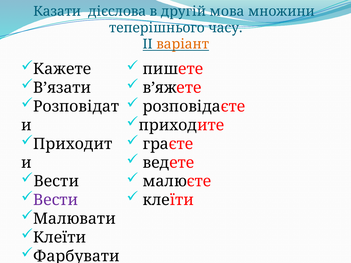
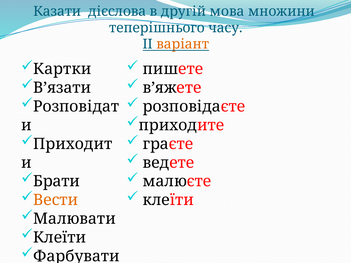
Кажете: Кажете -> Картки (62, 69)
Вести: Вести -> Брати (57, 182)
Вести colour: purple -> orange (56, 200)
